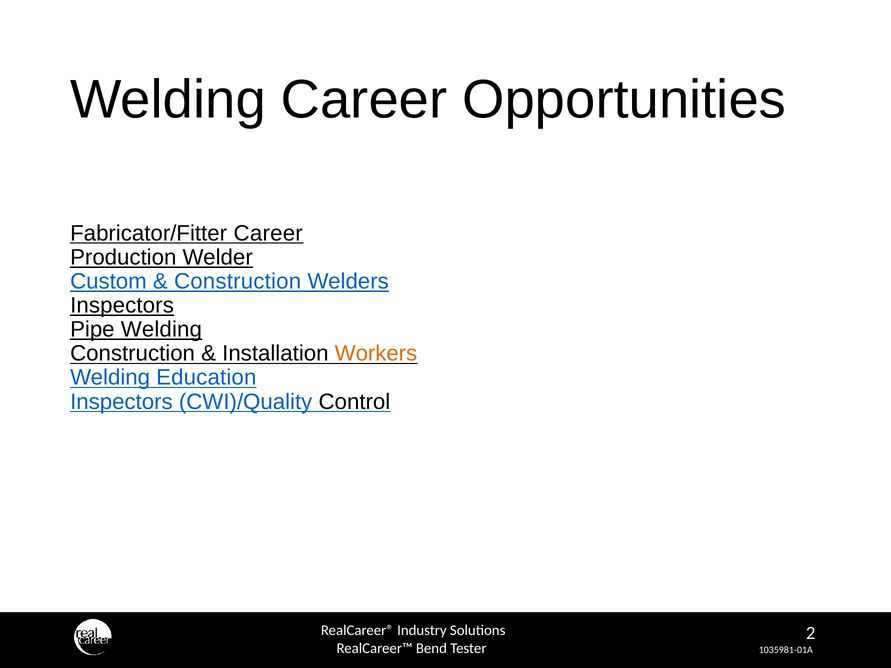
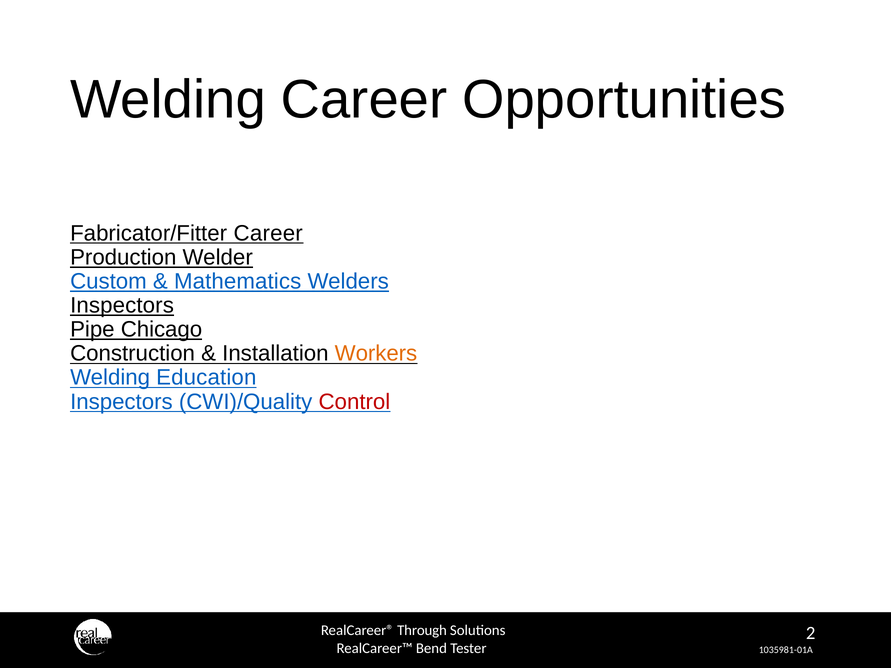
Construction: Construction -> Mathematics (238, 281)
Pipe Welding: Welding -> Chicago (161, 330)
Control colour: black -> red (354, 402)
Industry: Industry -> Through (422, 631)
